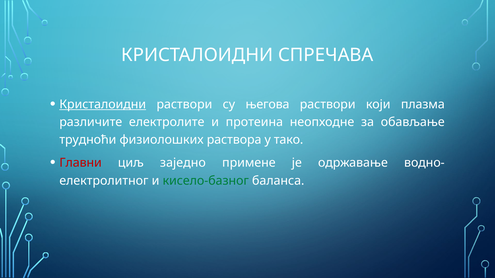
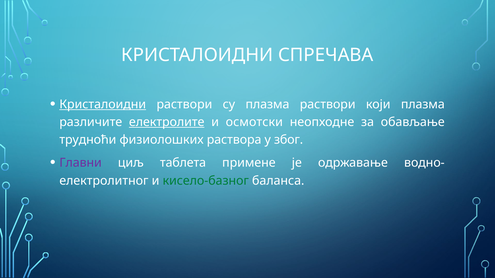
су његова: његова -> плазма (267, 104)
електролите underline: none -> present (167, 122)
протеина: протеина -> осмотски (254, 122)
тако: тако -> због (289, 140)
Главни colour: red -> purple (81, 163)
заједно: заједно -> таблета (183, 163)
